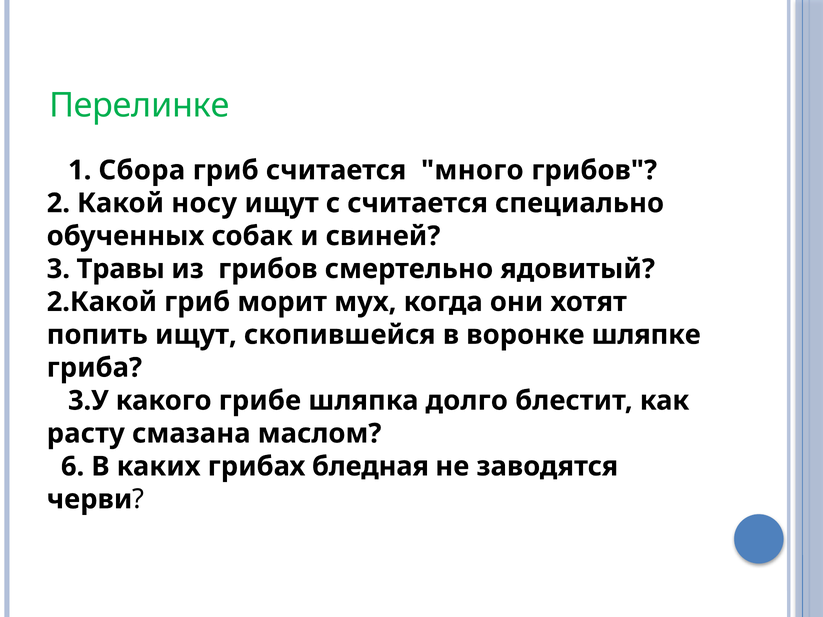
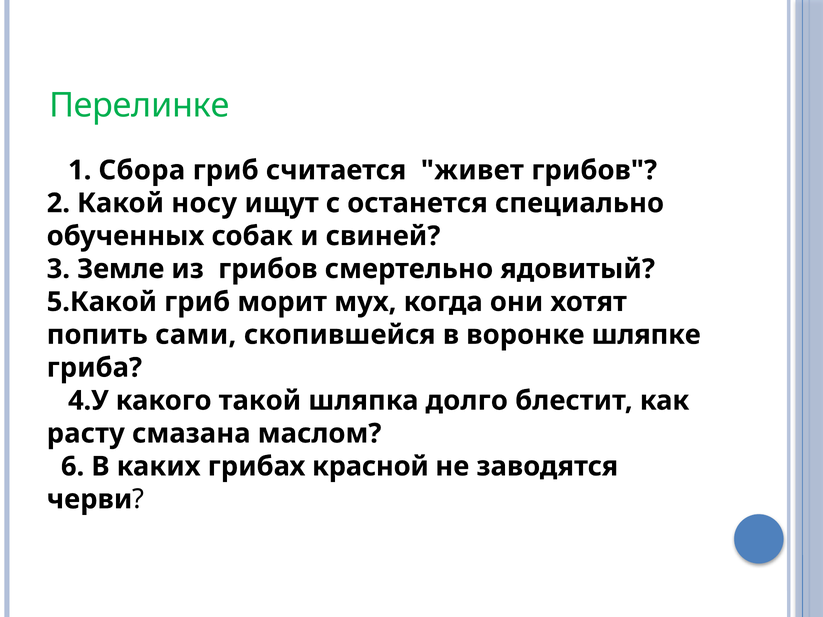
много: много -> живет (472, 170)
с считается: считается -> останется (418, 203)
Травы: Травы -> Земле (121, 269)
2.Какой: 2.Какой -> 5.Какой (102, 302)
попить ищут: ищут -> сами (196, 335)
3.У: 3.У -> 4.У (88, 401)
грибе: грибе -> такой (260, 401)
бледная: бледная -> красной (370, 467)
